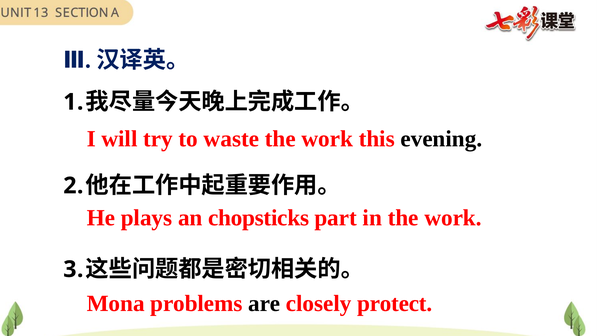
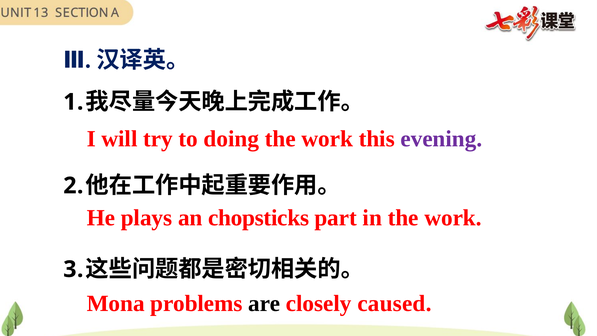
waste: waste -> doing (231, 139)
evening colour: black -> purple (441, 139)
protect: protect -> caused (394, 303)
